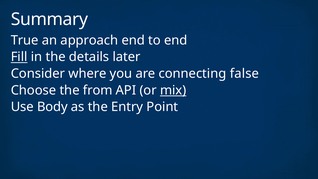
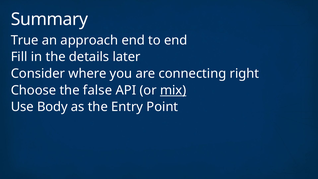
Fill underline: present -> none (19, 57)
false: false -> right (244, 74)
from: from -> false (98, 90)
